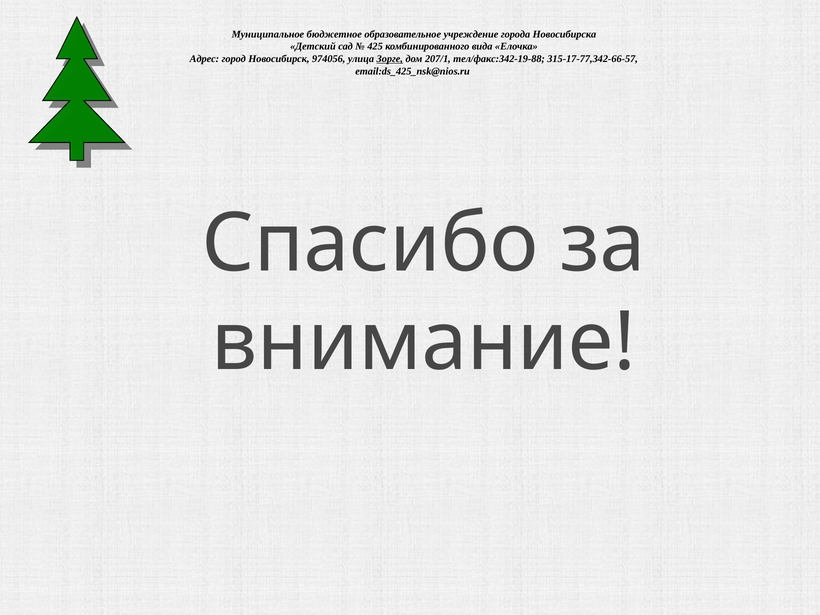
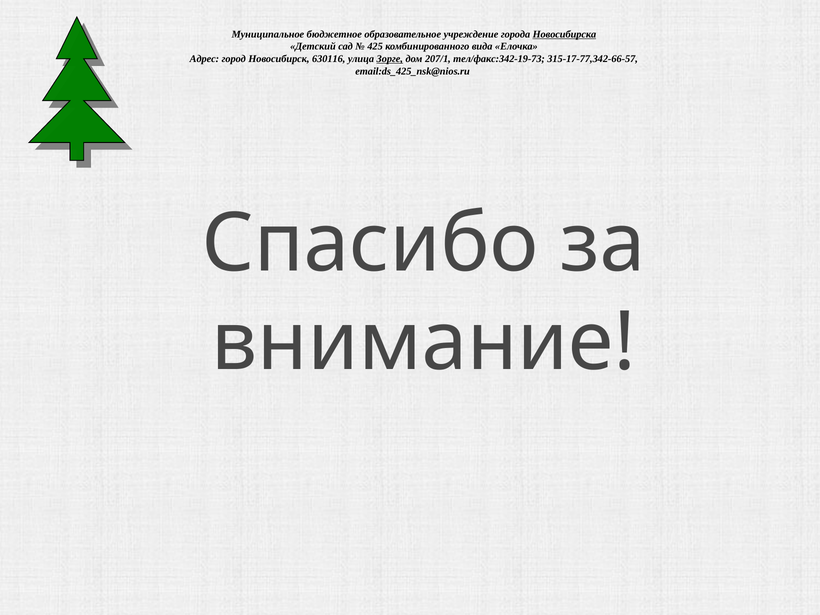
Новосибирска underline: none -> present (564, 34)
974056: 974056 -> 630116 (329, 59)
тел/факс:342-19-88: тел/факс:342-19-88 -> тел/факс:342-19-73 (499, 59)
